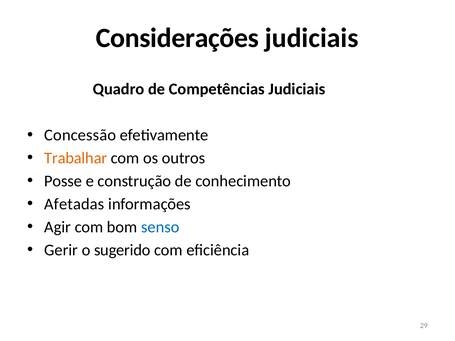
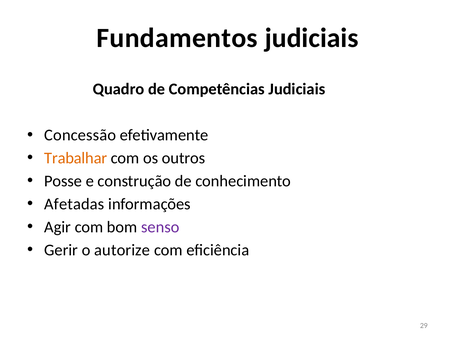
Considerações: Considerações -> Fundamentos (177, 38)
senso colour: blue -> purple (160, 227)
sugerido: sugerido -> autorize (122, 250)
